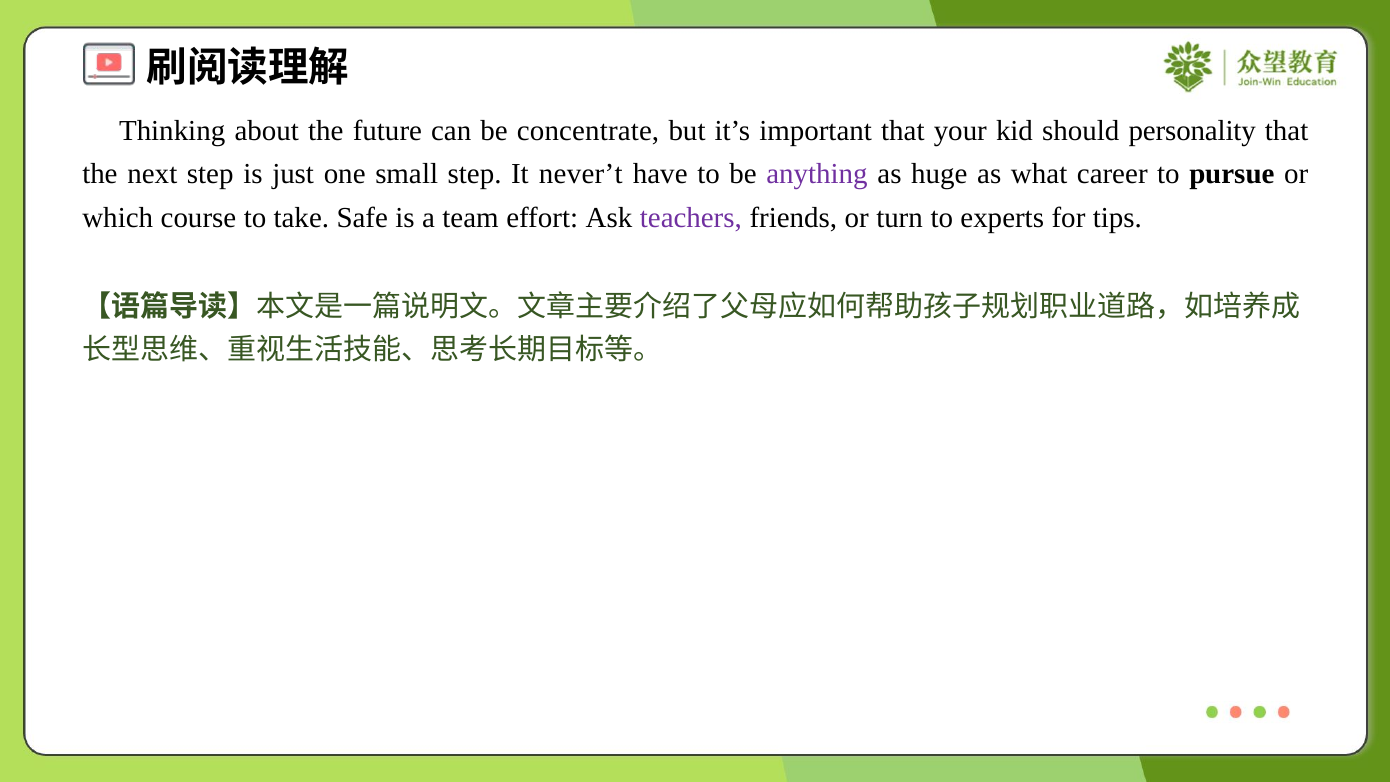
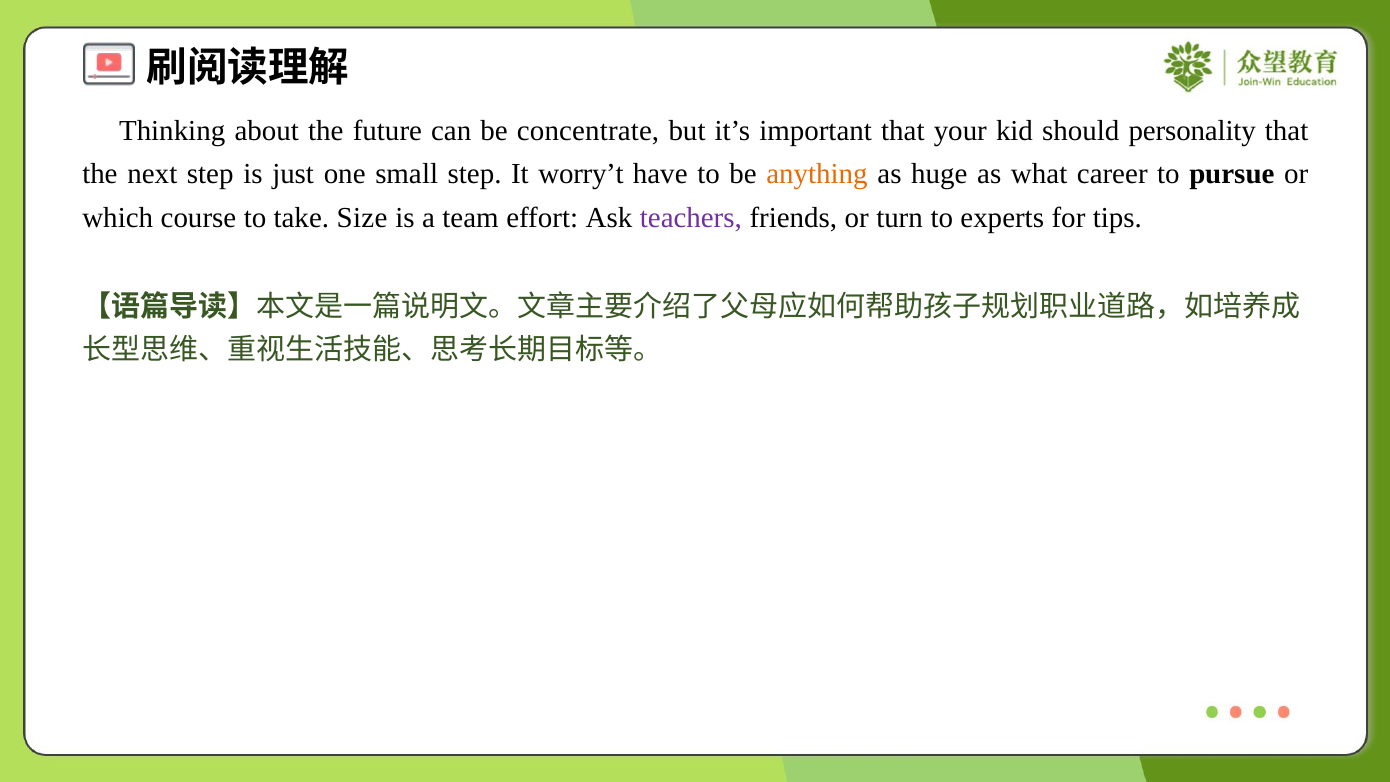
never’t: never’t -> worry’t (581, 174)
anything colour: purple -> orange (817, 174)
Safe: Safe -> Size (362, 218)
